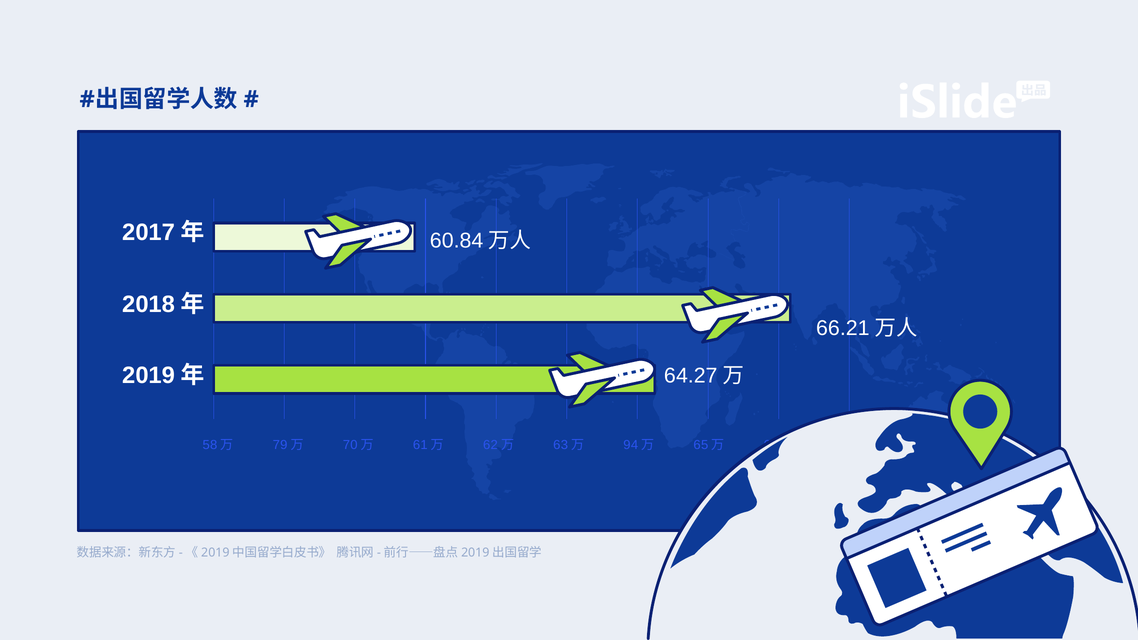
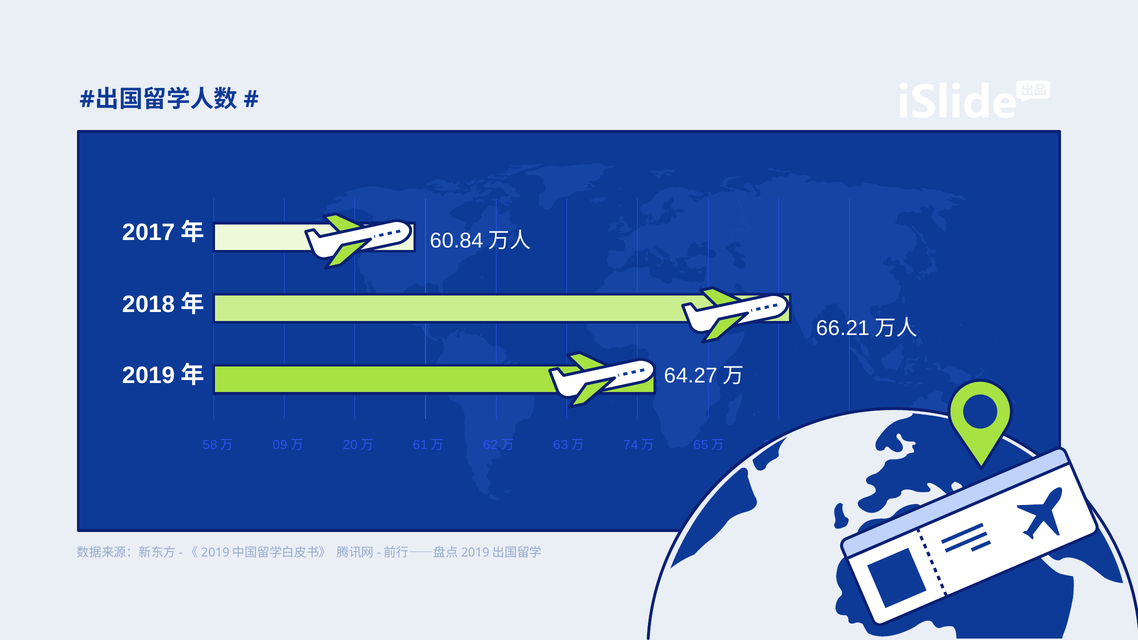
7: 7 -> 0 (276, 445)
7: 7 -> 2 (346, 445)
9: 9 -> 7 (627, 445)
